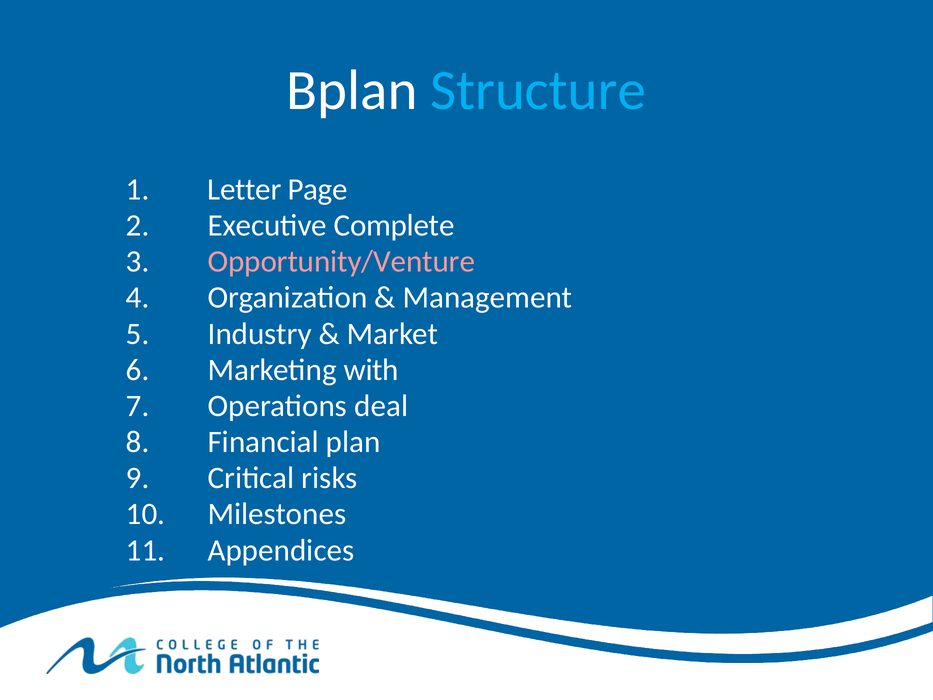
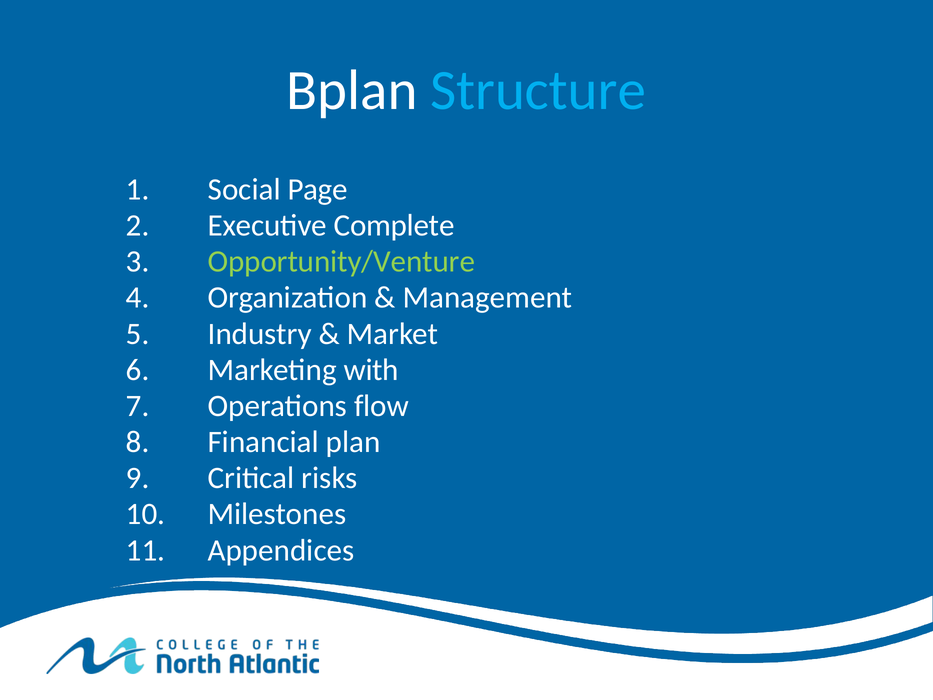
Letter: Letter -> Social (244, 189)
Opportunity/Venture colour: pink -> light green (341, 261)
deal: deal -> flow (381, 406)
